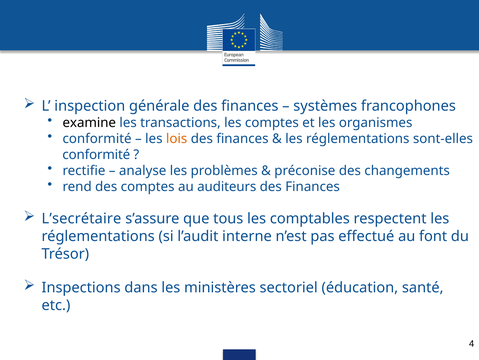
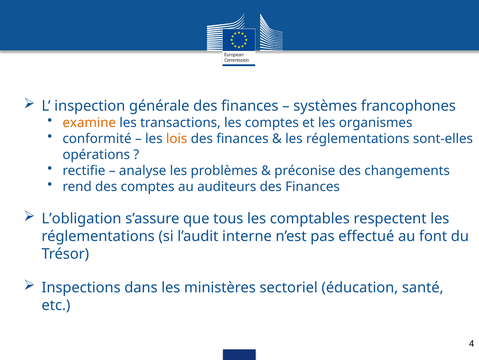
examine colour: black -> orange (89, 122)
conformité: conformité -> opérations (96, 154)
L’secrétaire: L’secrétaire -> L’obligation (82, 218)
